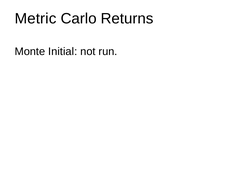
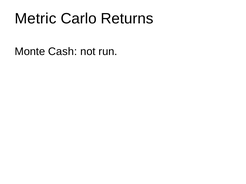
Initial: Initial -> Cash (63, 52)
